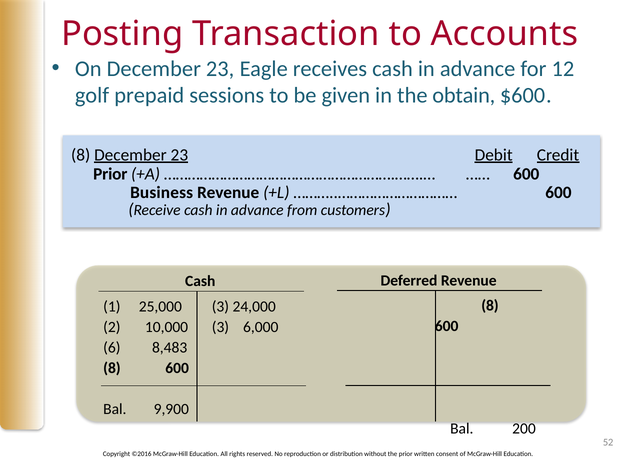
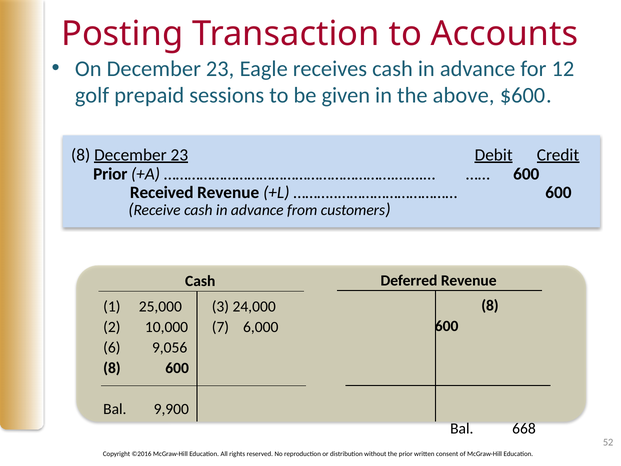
obtain: obtain -> above (464, 96)
Business: Business -> Received (162, 193)
10,000 3: 3 -> 7 (220, 327)
8,483: 8,483 -> 9,056 (170, 347)
200: 200 -> 668 (524, 429)
